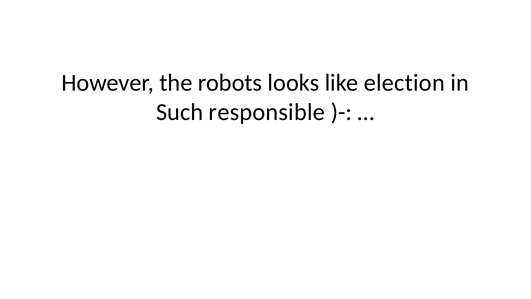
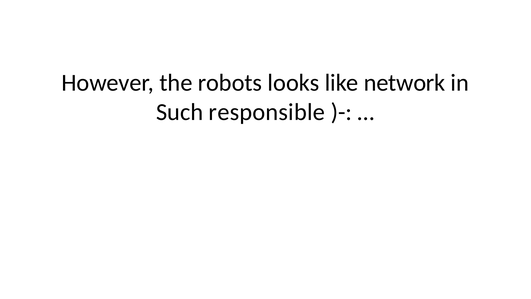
election: election -> network (405, 83)
